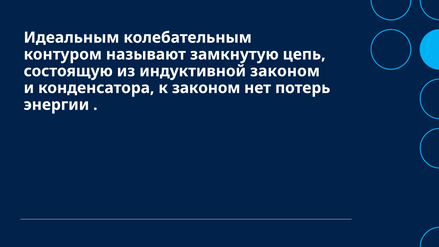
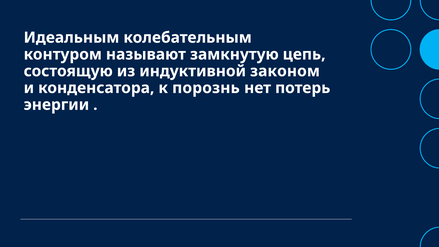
к законом: законом -> порознь (206, 88)
